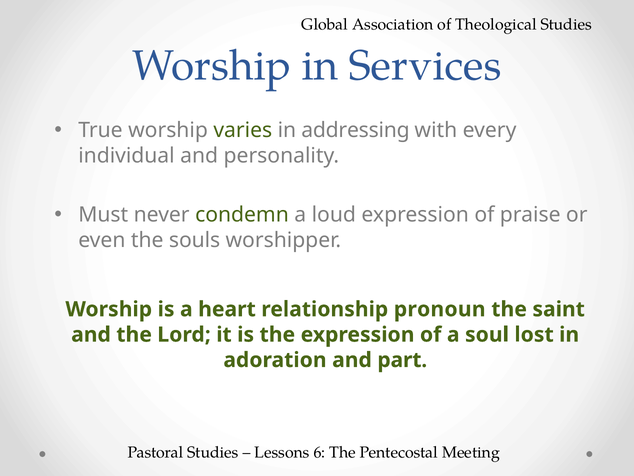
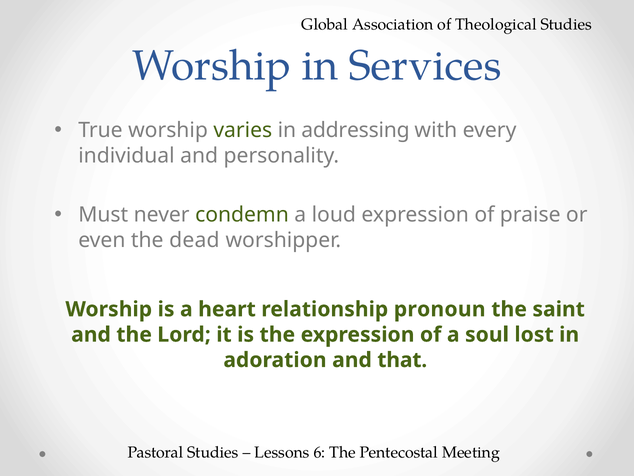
souls: souls -> dead (194, 240)
part: part -> that (402, 360)
